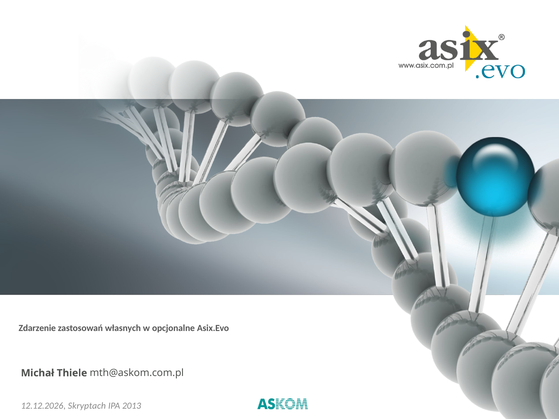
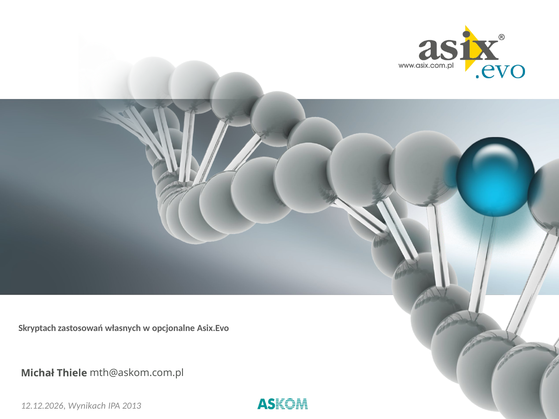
Zdarzenie: Zdarzenie -> Skryptach (37, 328)
Skryptach: Skryptach -> Wynikach (87, 406)
